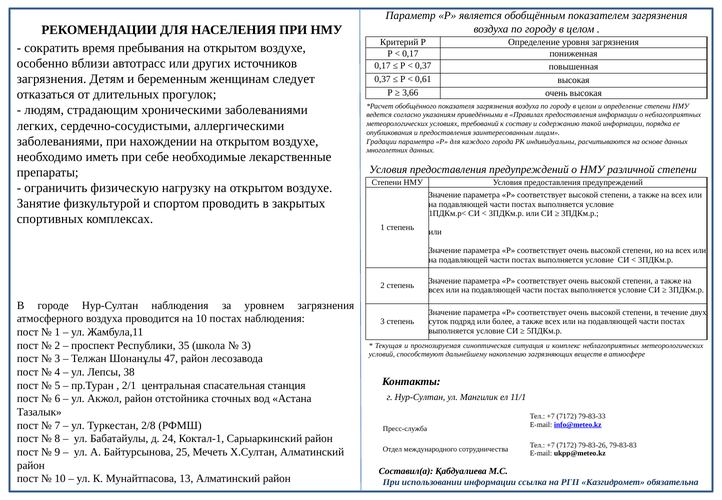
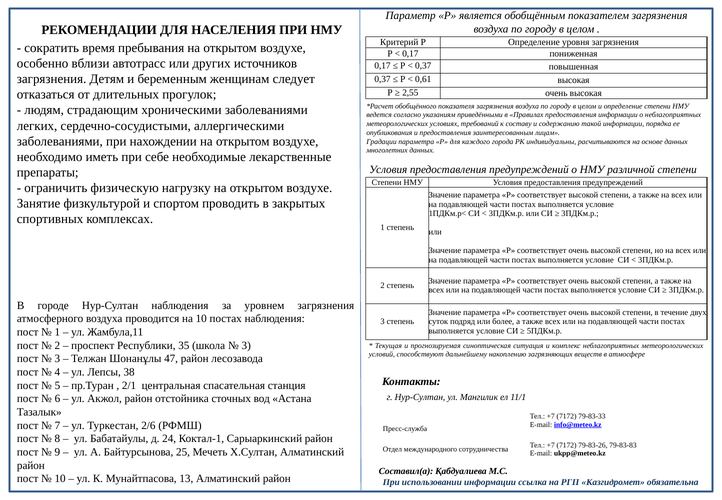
3,66: 3,66 -> 2,55 (410, 93)
2/8: 2/8 -> 2/6 (148, 425)
